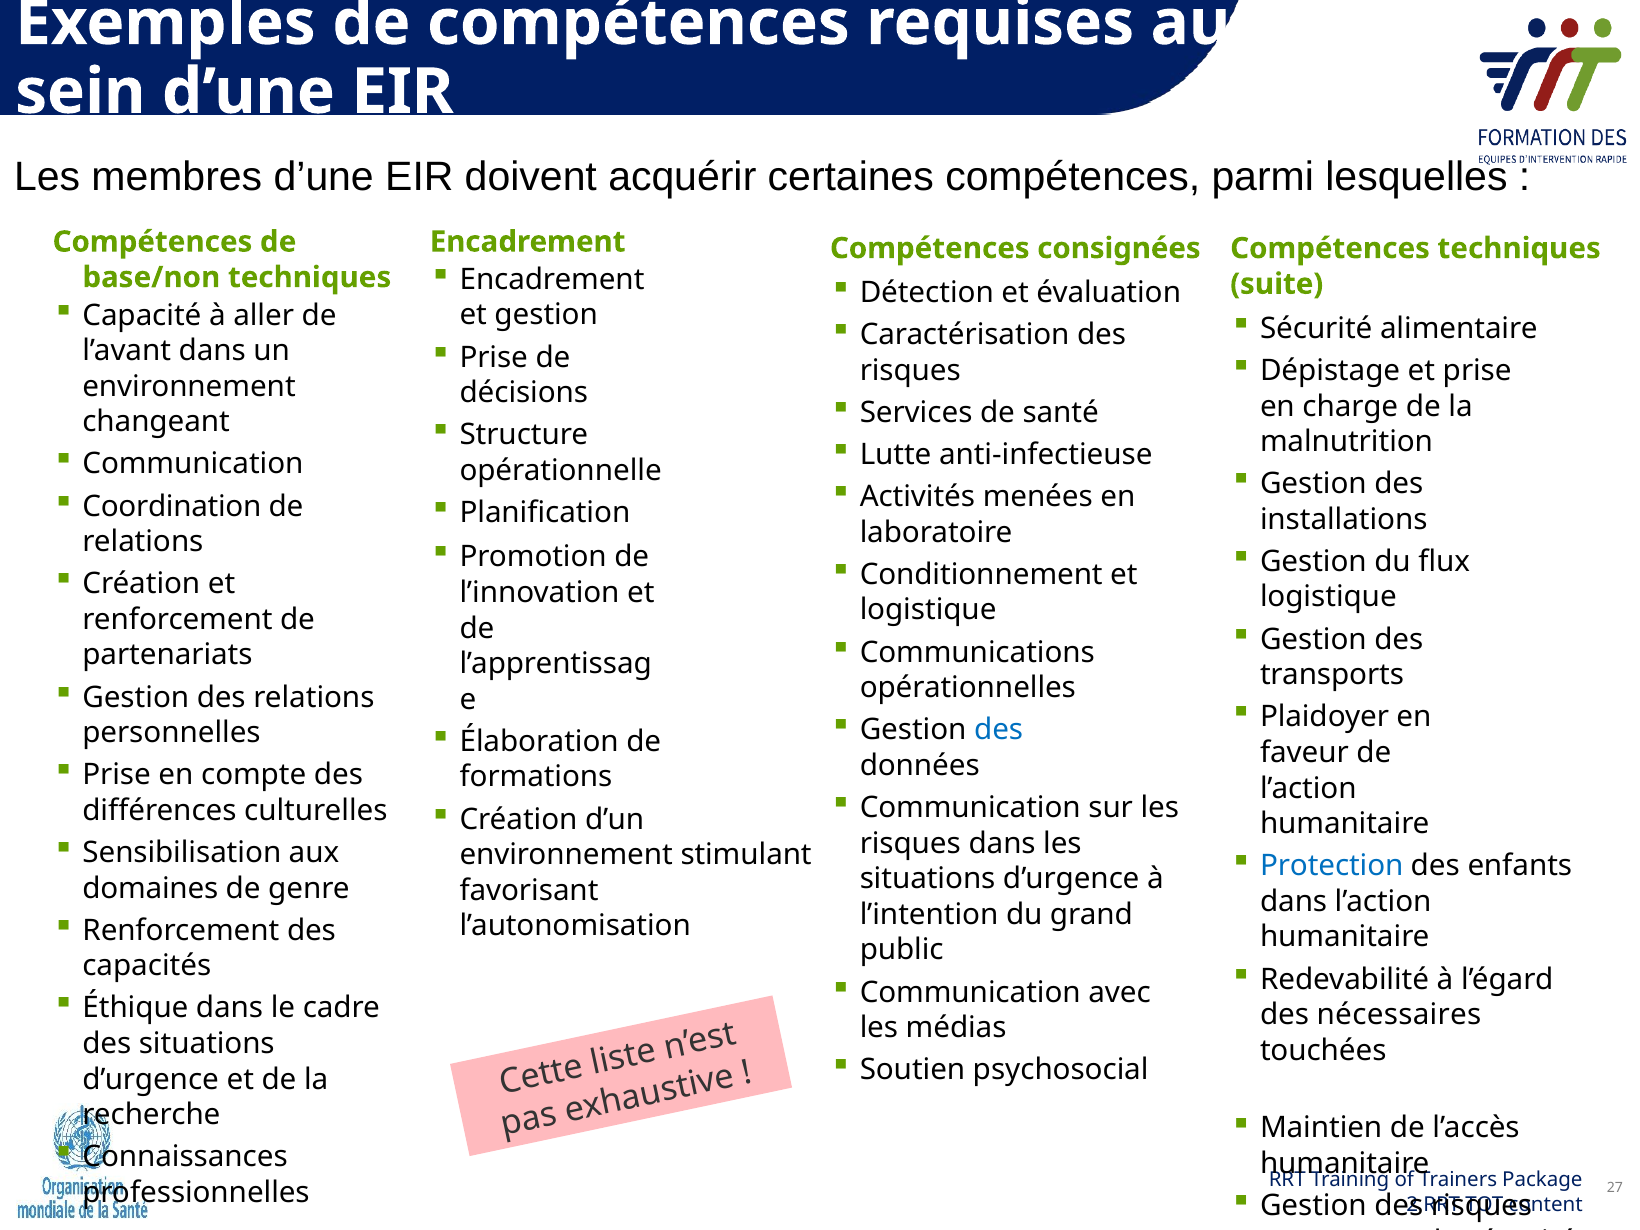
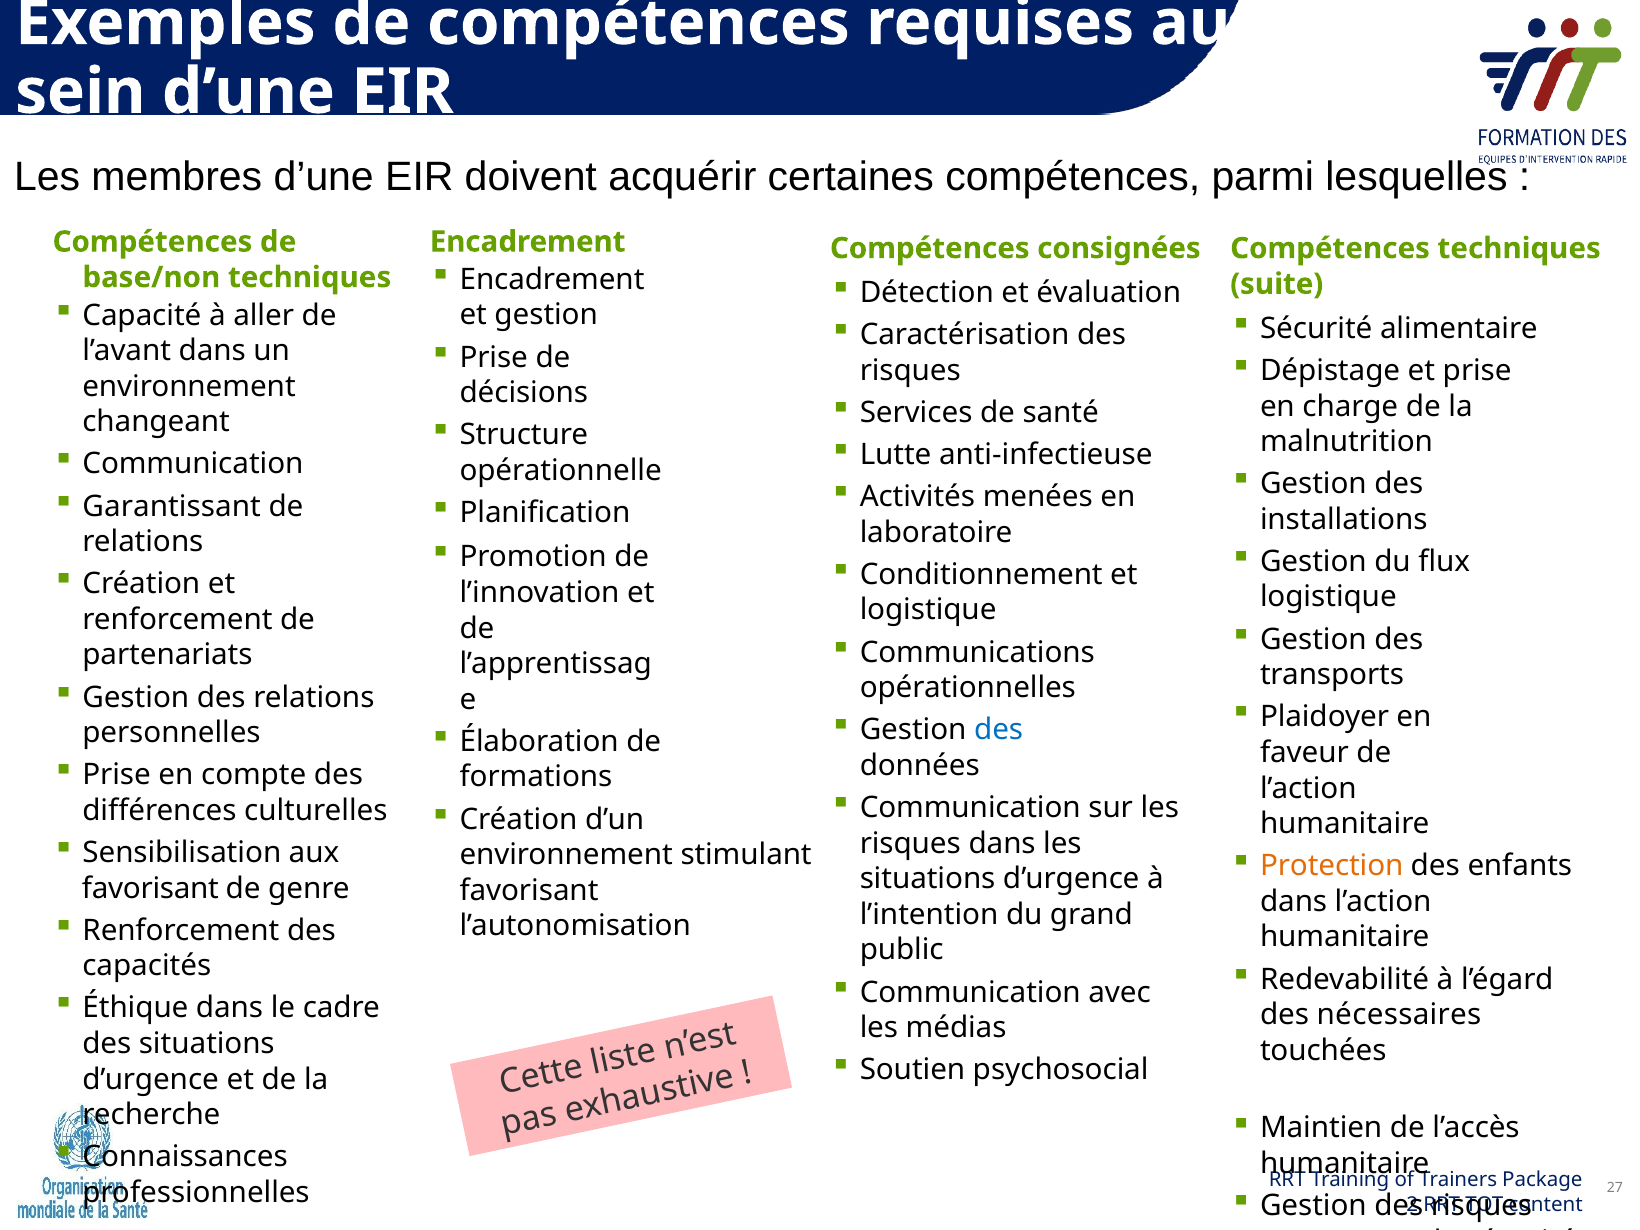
Coordination: Coordination -> Garantissant (172, 506)
Protection colour: blue -> orange (1332, 866)
domaines: domaines -> favorisant (150, 888)
